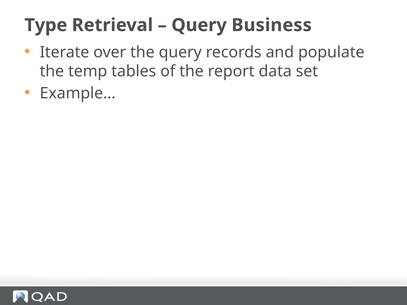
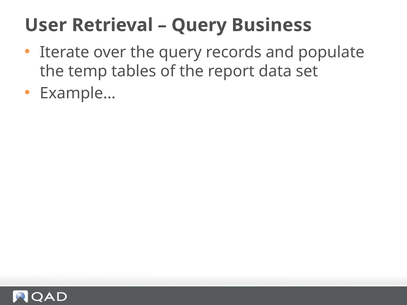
Type: Type -> User (46, 25)
